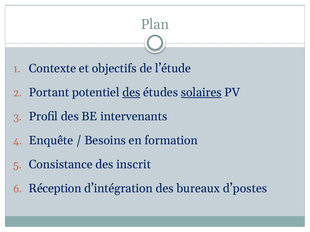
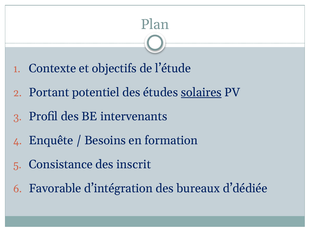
des underline: present -> none (131, 93)
Réception: Réception -> Favorable (55, 189)
d’postes: d’postes -> d’dédiée (245, 189)
